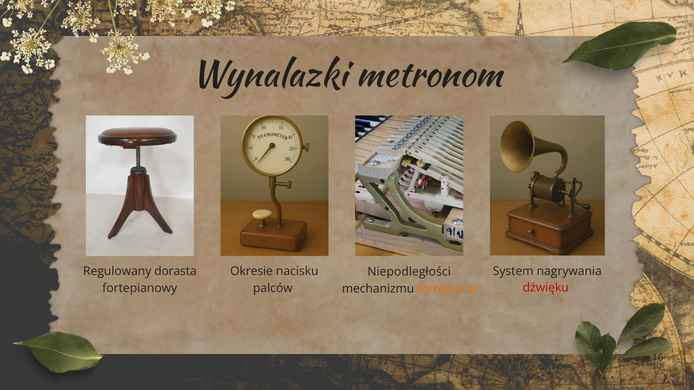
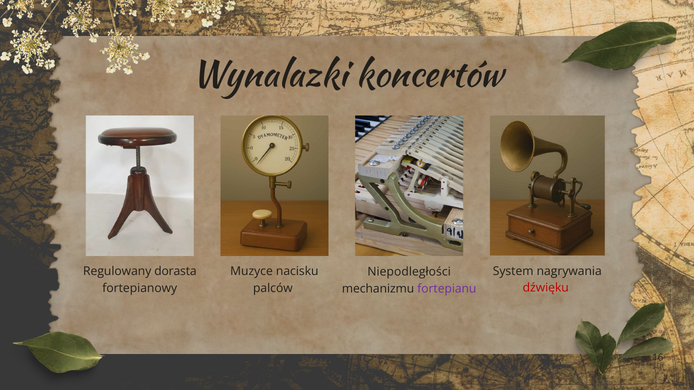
metronom: metronom -> koncertów (429, 75)
Okresie: Okresie -> Muzyce (252, 272)
fortepianu colour: orange -> purple (447, 289)
